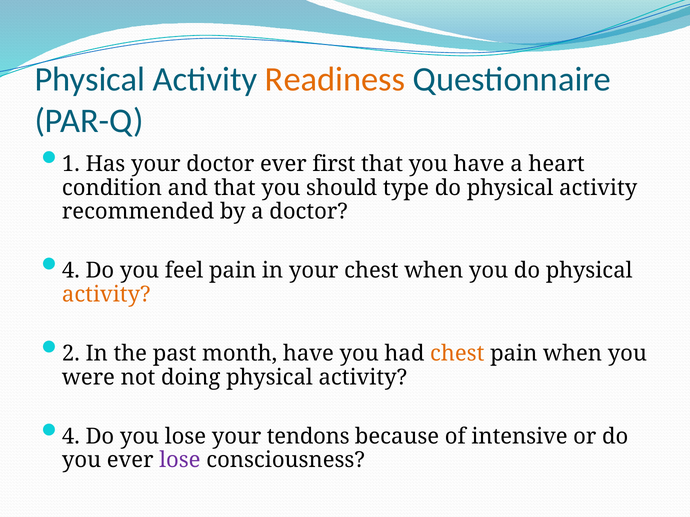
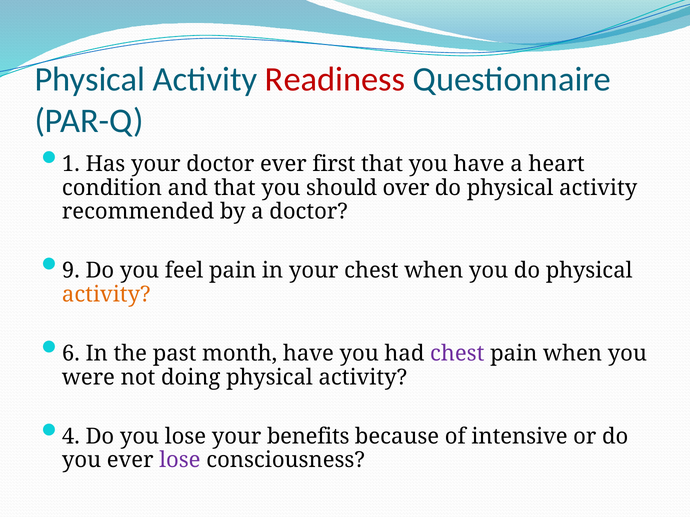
Readiness colour: orange -> red (335, 80)
type: type -> over (406, 188)
4: 4 -> 9 (71, 271)
2: 2 -> 6 (71, 354)
chest colour: orange -> purple (457, 354)
tendons: tendons -> benefits (308, 437)
